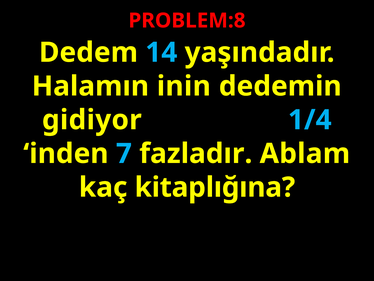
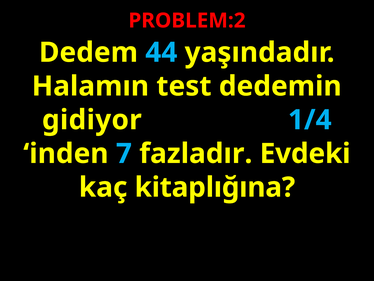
PROBLEM:8: PROBLEM:8 -> PROBLEM:2 (187, 21)
14: 14 -> 44 (161, 52)
inin: inin -> test (184, 86)
Ablam: Ablam -> Evdeki (305, 153)
